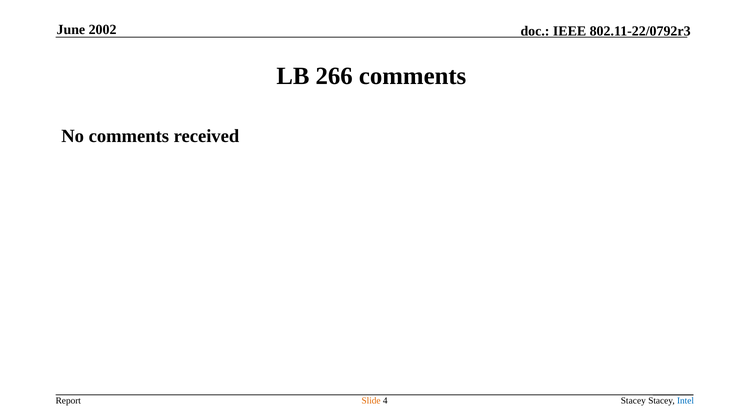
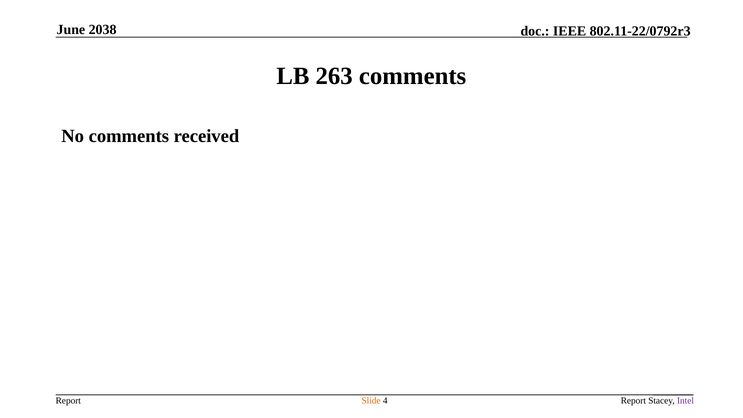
2002: 2002 -> 2038 (103, 30)
266: 266 -> 263 (334, 76)
Stacey: Stacey -> Report (633, 401)
Intel colour: blue -> purple (686, 401)
